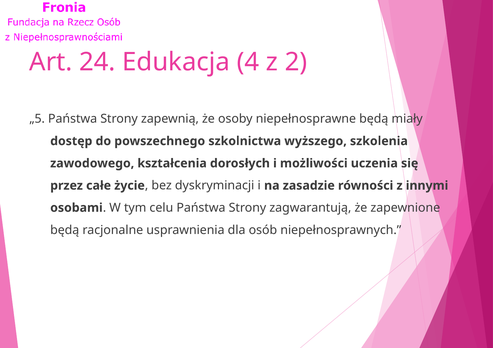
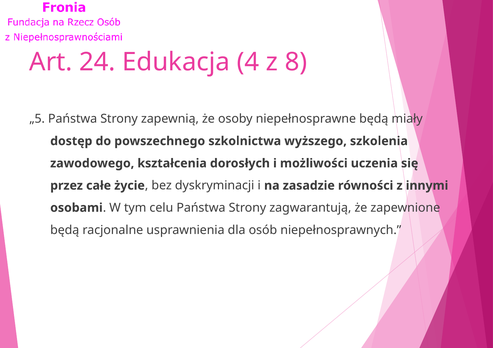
2: 2 -> 8 (296, 62)
